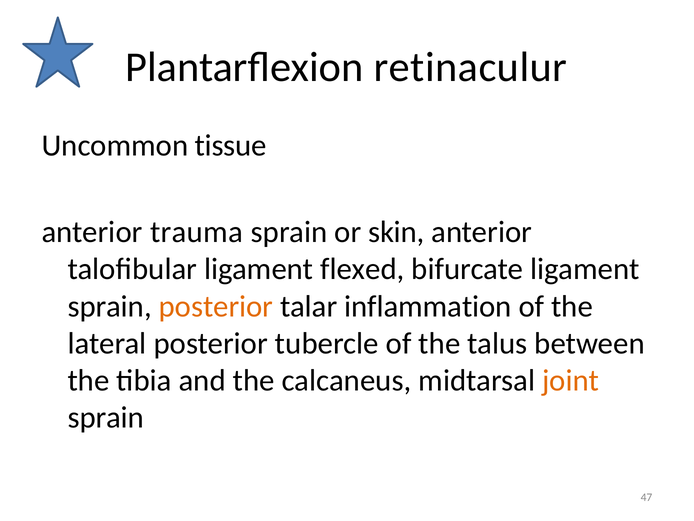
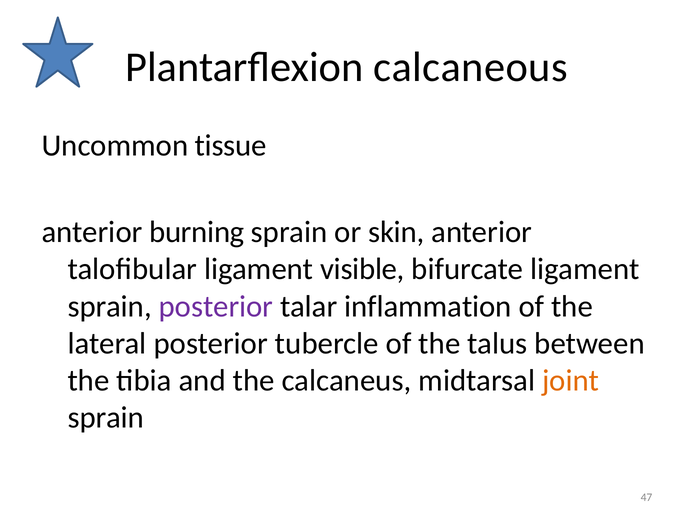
retinaculur: retinaculur -> calcaneous (470, 67)
trauma: trauma -> burning (197, 232)
flexed: flexed -> visible (362, 269)
posterior colour: orange -> purple (216, 306)
